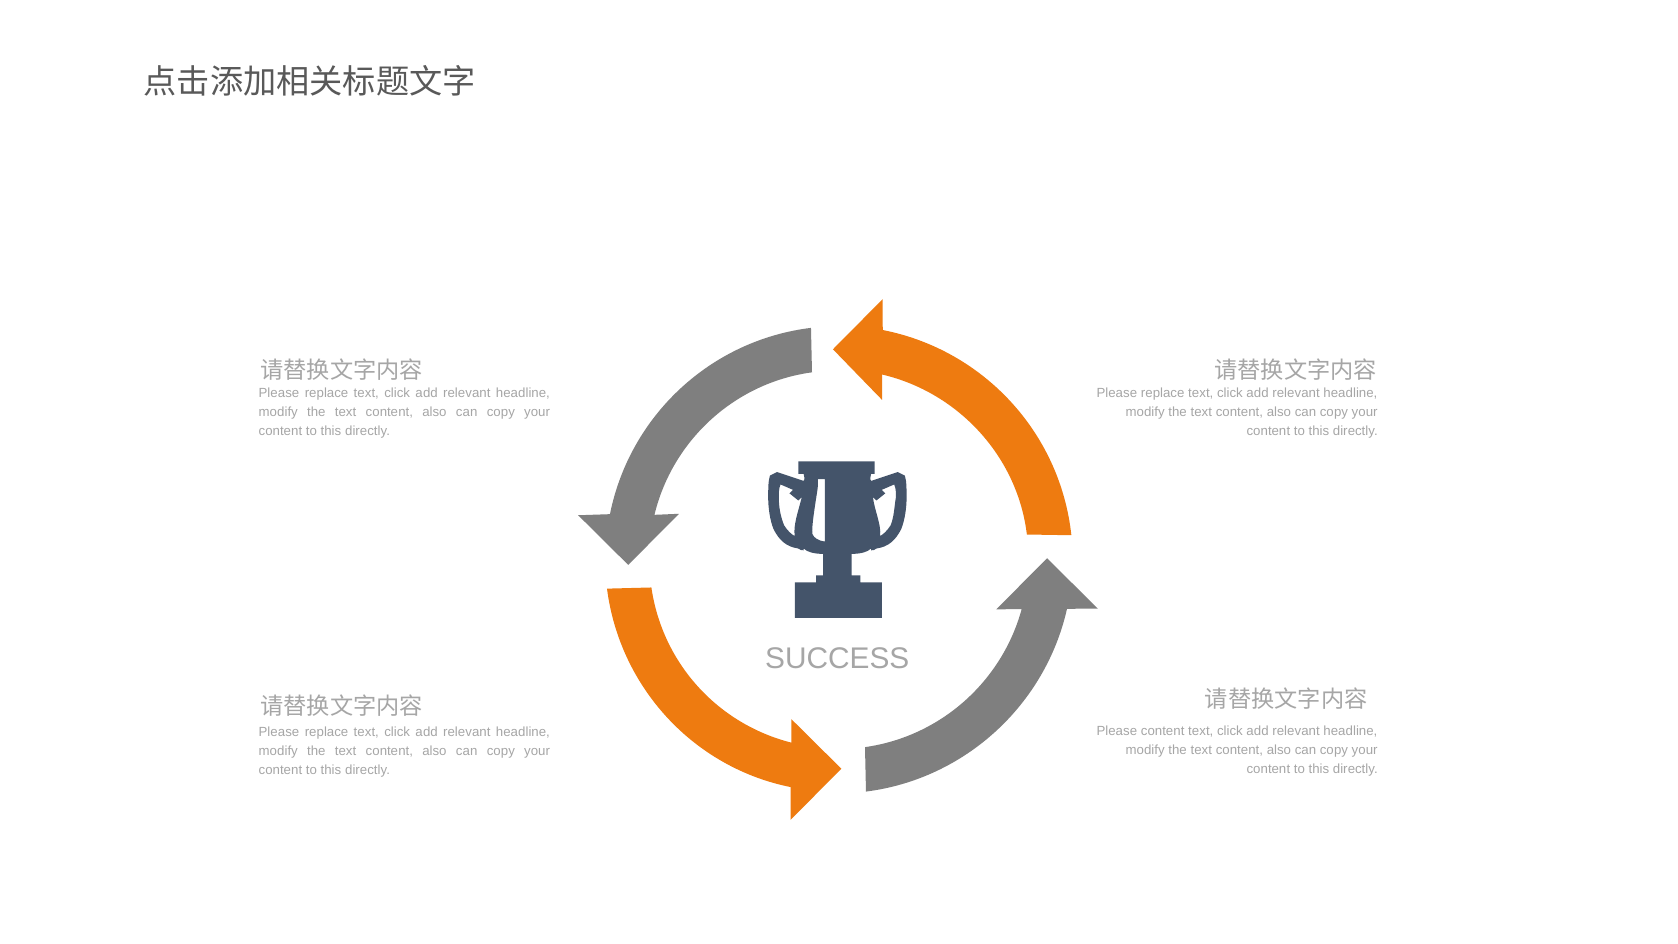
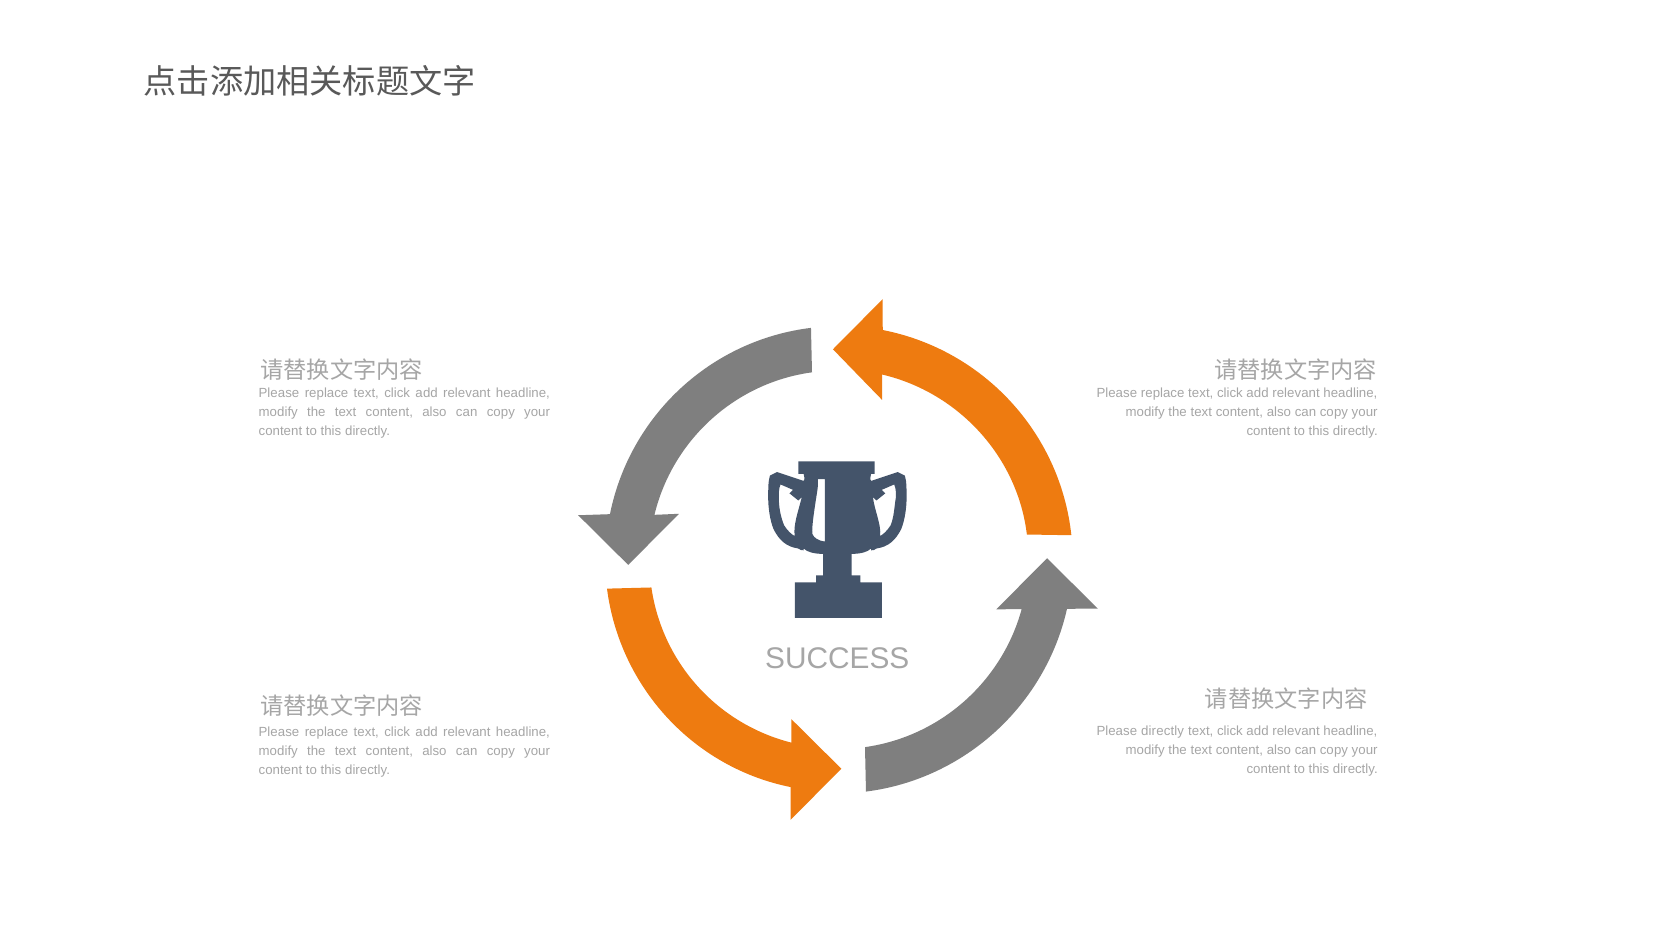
Please content: content -> directly (1163, 731)
